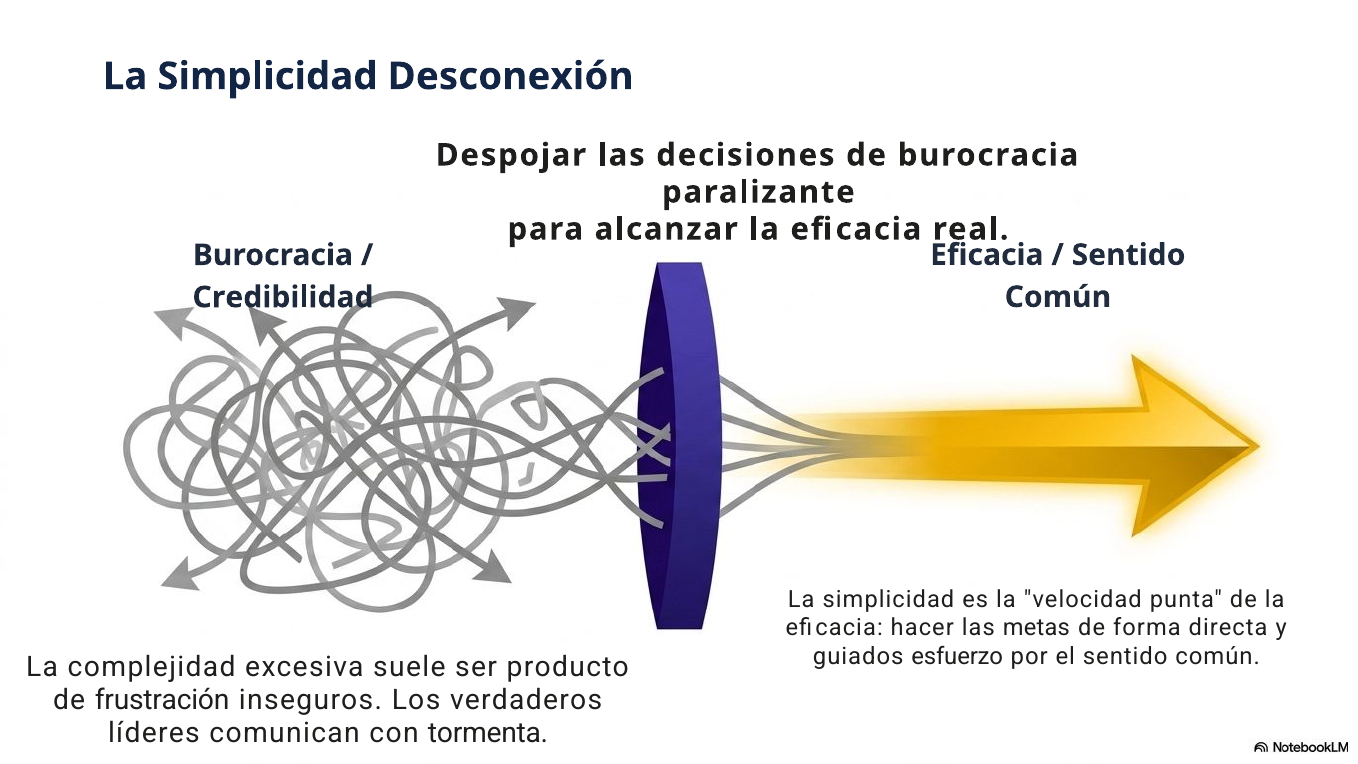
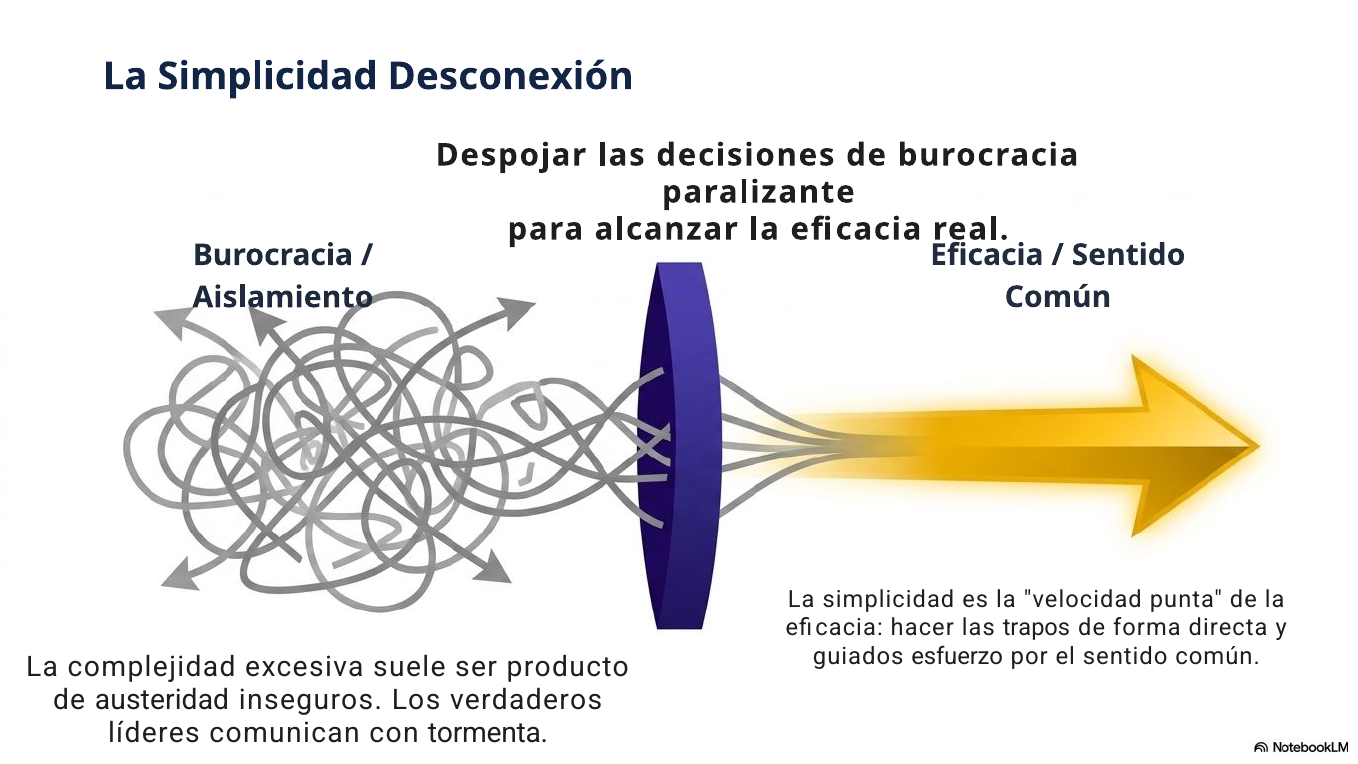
Credibilidad: Credibilidad -> Aislamiento (283, 297)
metas: metas -> trapos (1036, 628)
frustración: frustración -> austeridad (162, 700)
